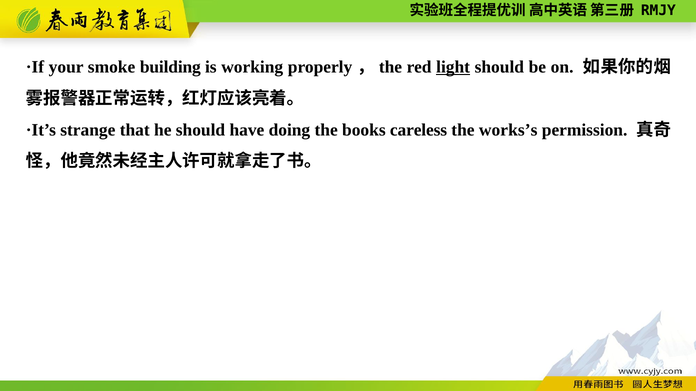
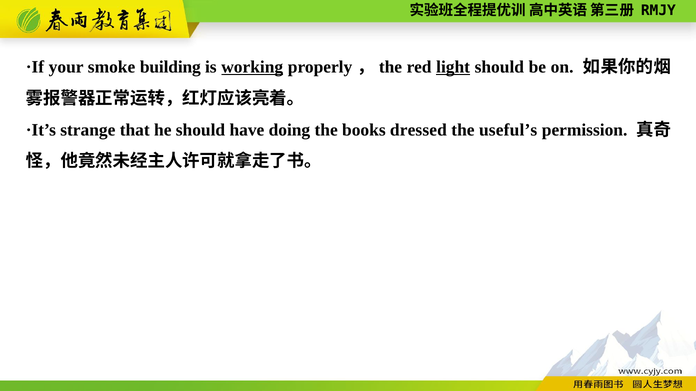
working underline: none -> present (252, 67)
careless: careless -> dressed (418, 130)
works’s: works’s -> useful’s (508, 130)
